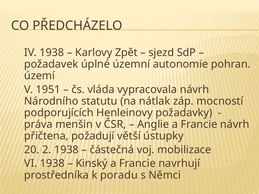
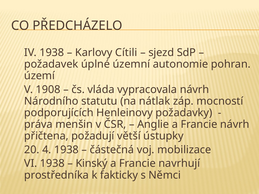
Zpět: Zpět -> Cítili (126, 53)
1951: 1951 -> 1908 (48, 90)
2: 2 -> 4 (47, 150)
poradu: poradu -> fakticky (119, 175)
